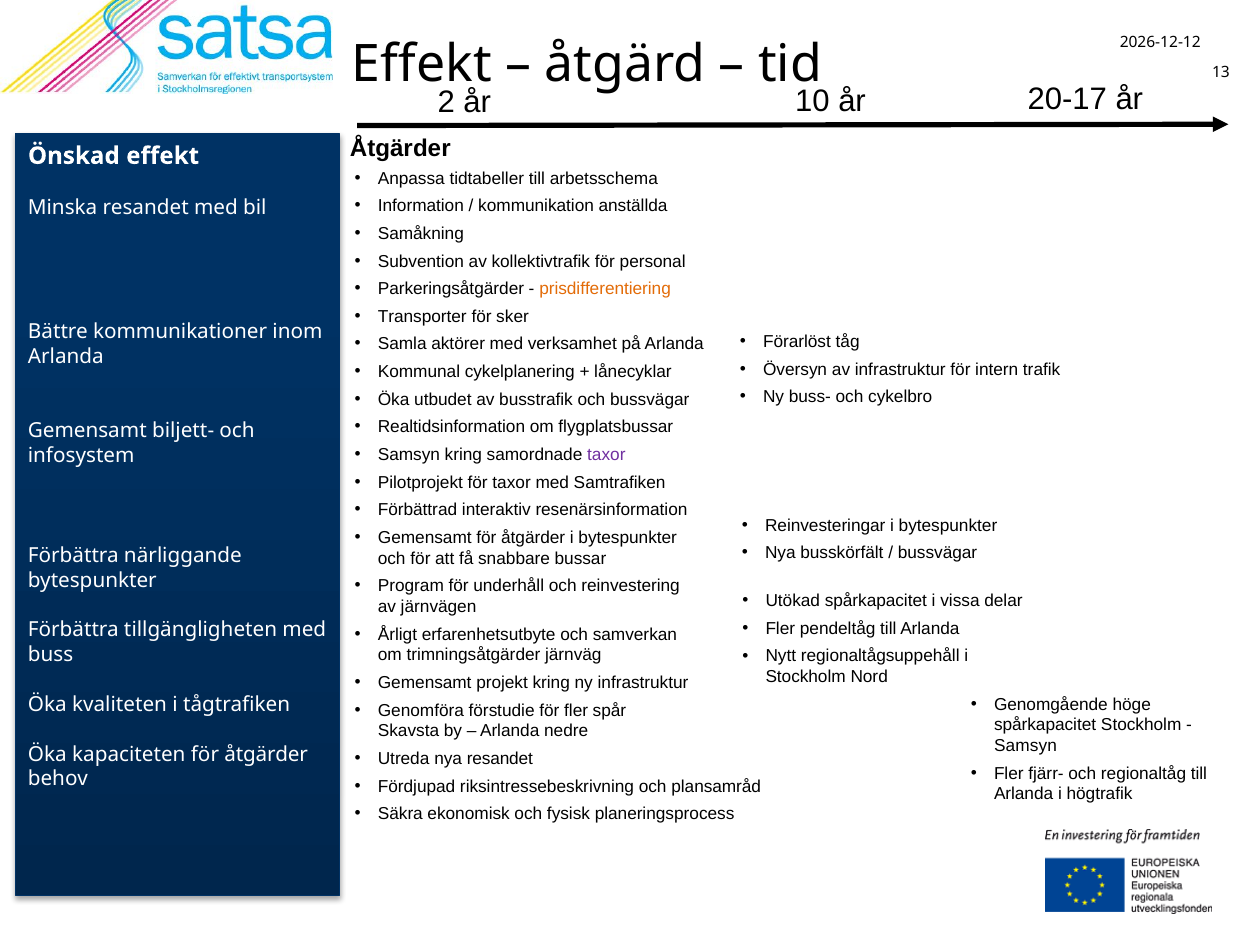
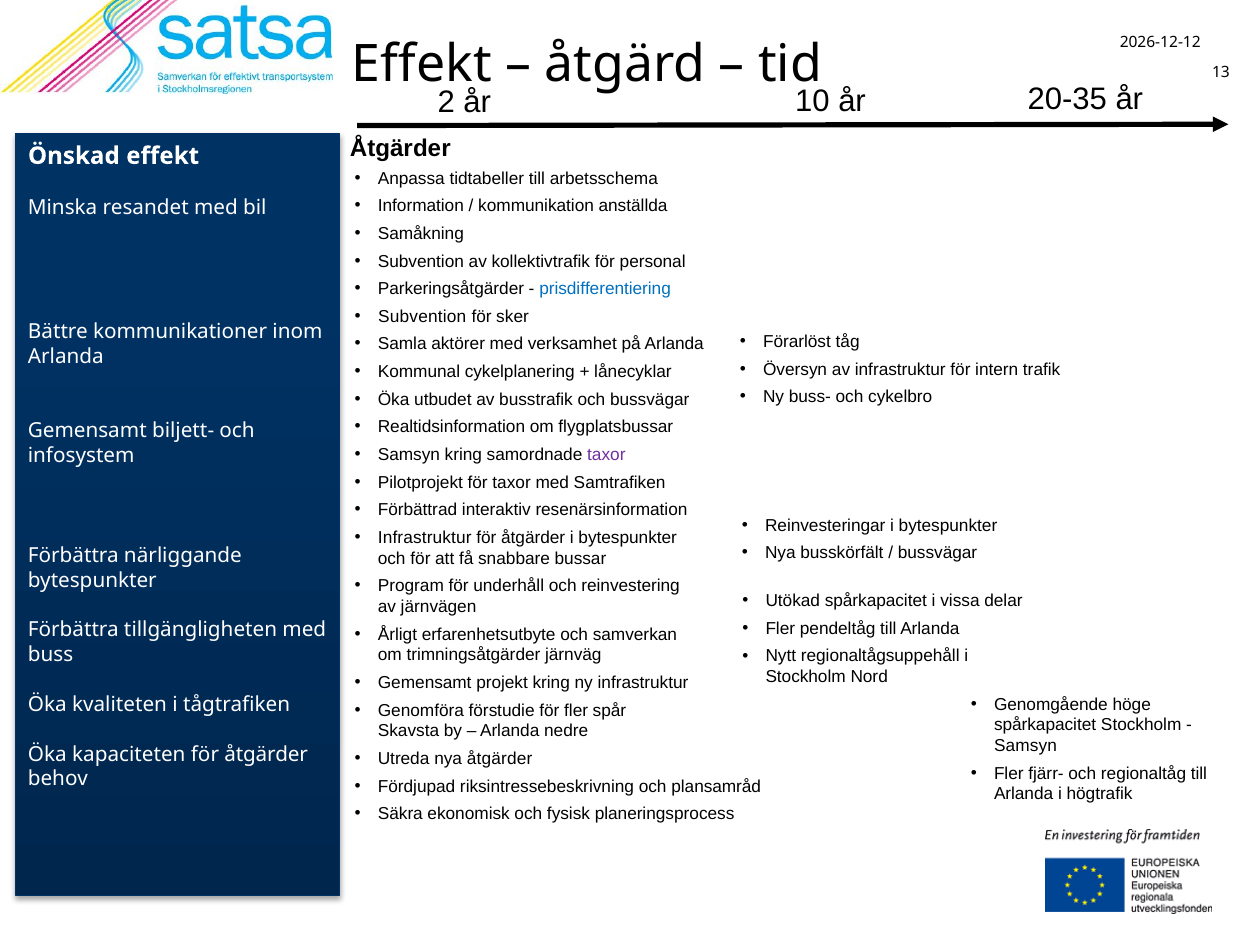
20-17: 20-17 -> 20-35 (1067, 99)
prisdifferentiering colour: orange -> blue (605, 289)
Transporter: Transporter -> Subvention (422, 317)
Gemensamt: Gemensamt -> Infrastruktur (425, 538)
nya resandet: resandet -> åtgärder (500, 759)
